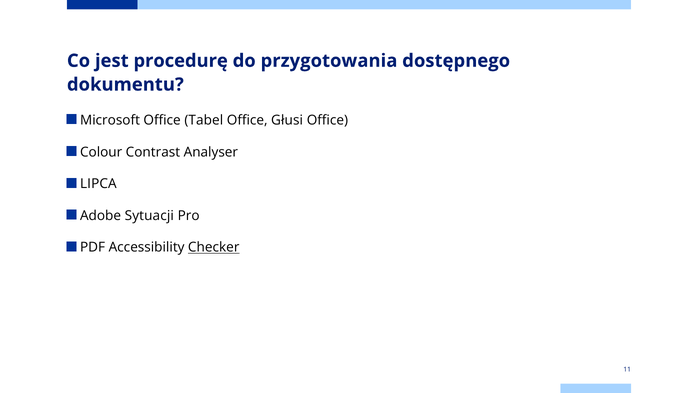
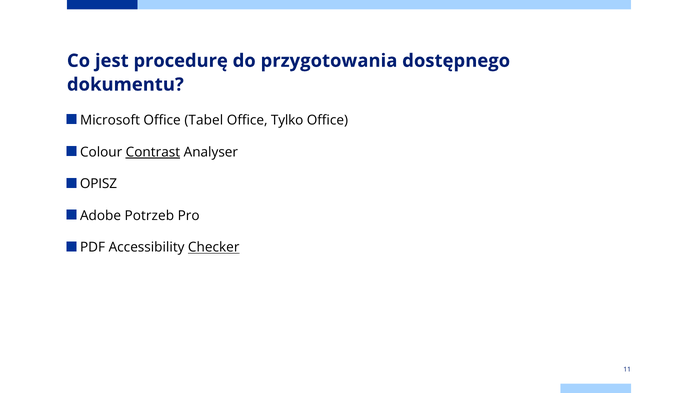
Głusi: Głusi -> Tylko (287, 120)
Contrast underline: none -> present (153, 152)
LIPCA: LIPCA -> OPISZ (98, 184)
Sytuacji: Sytuacji -> Potrzeb (149, 215)
